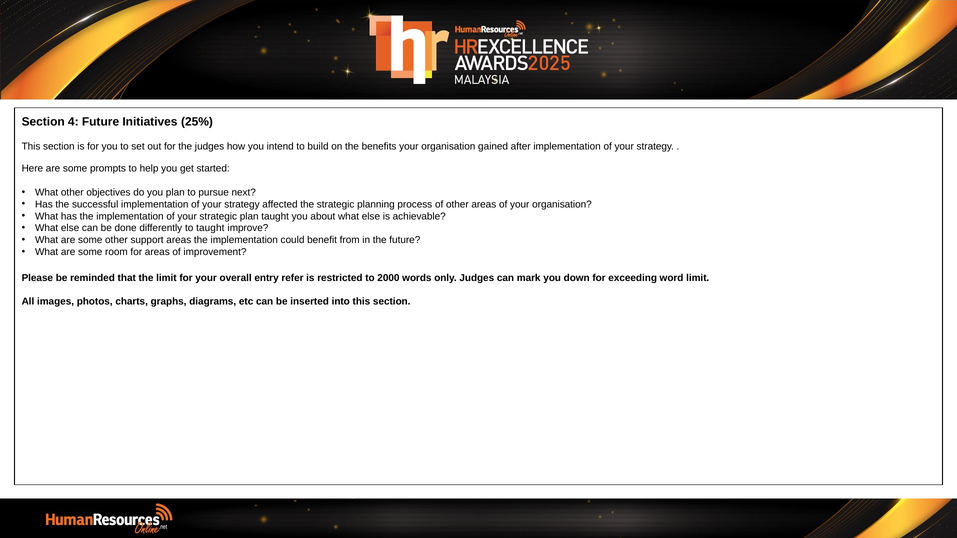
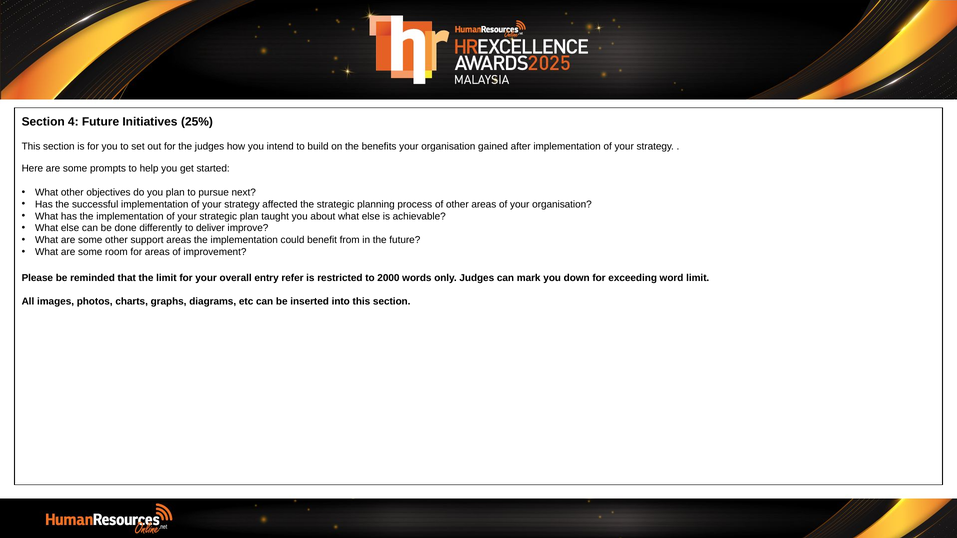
to taught: taught -> deliver (210, 228)
